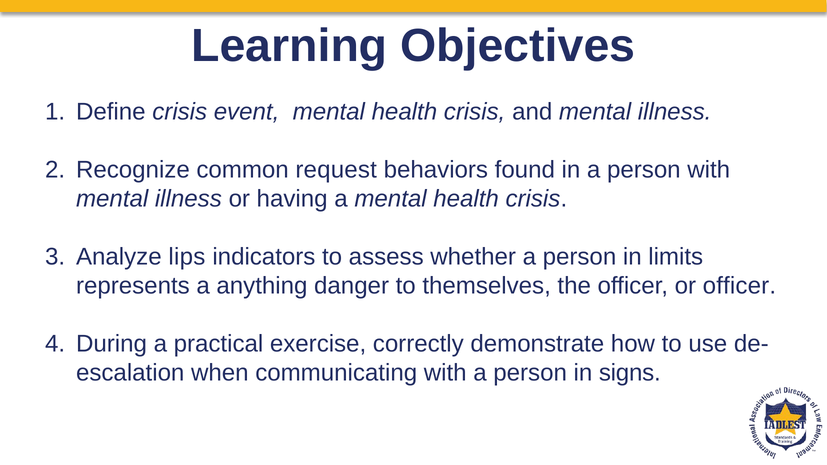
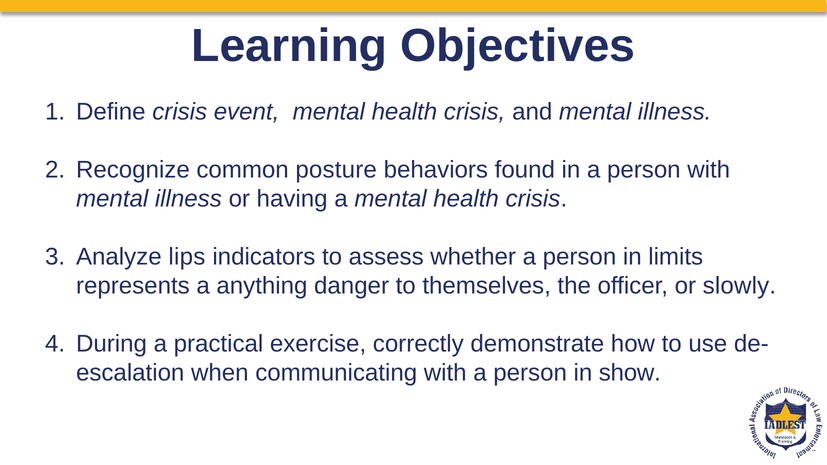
request: request -> posture (336, 170)
or officer: officer -> slowly (739, 286)
signs: signs -> show (630, 373)
